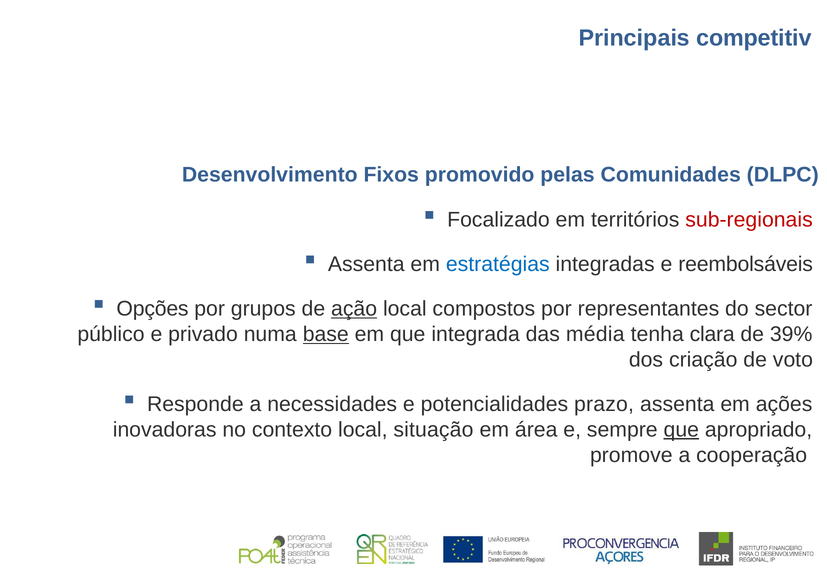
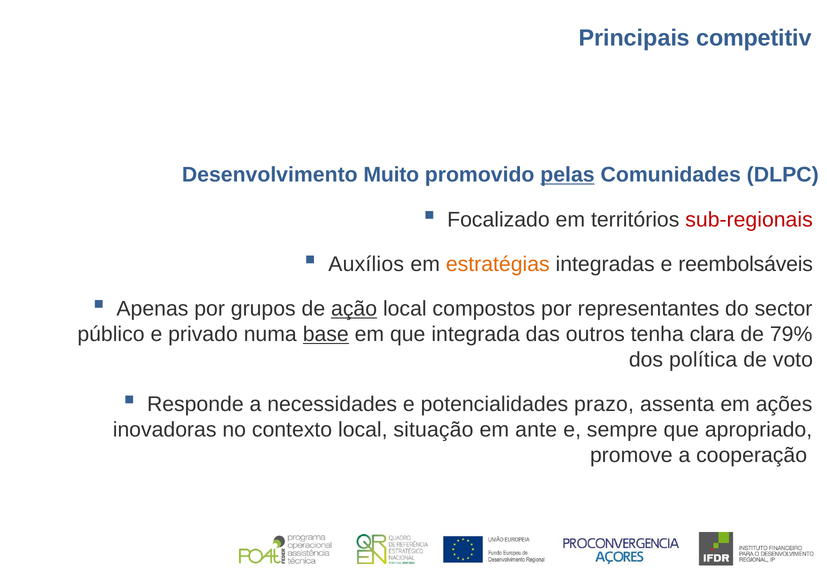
Fixos: Fixos -> Muito (391, 175)
pelas underline: none -> present (567, 175)
Assenta: Assenta -> Auxílios (366, 265)
estratégias colour: blue -> orange (498, 265)
Opções: Opções -> Apenas (152, 309)
média: média -> outros (595, 335)
39%: 39% -> 79% (791, 335)
criação: criação -> política (703, 360)
área: área -> ante (536, 430)
que underline: present -> none (681, 430)
